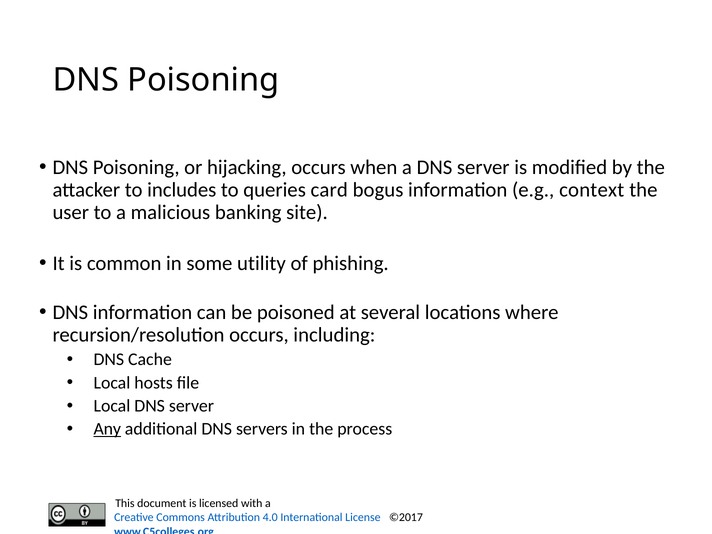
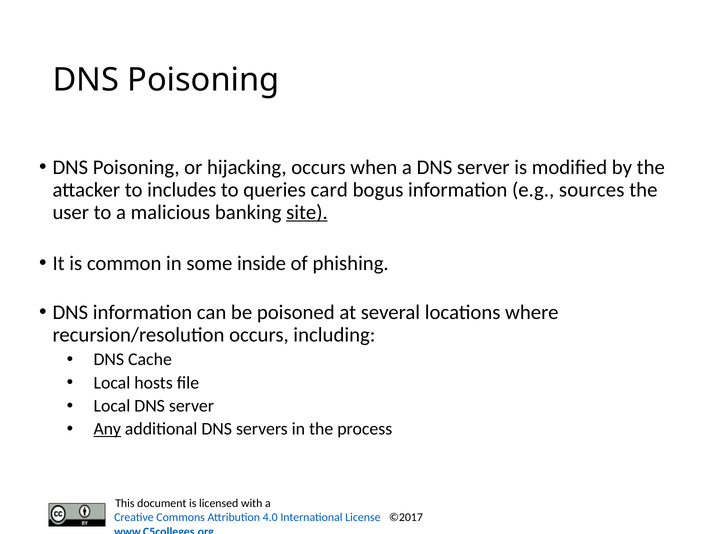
context: context -> sources (592, 190)
site underline: none -> present (307, 212)
utility: utility -> inside (262, 263)
